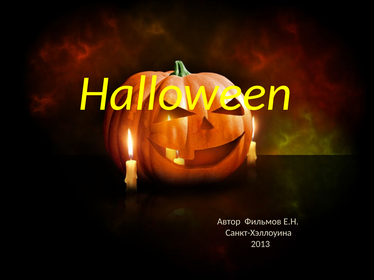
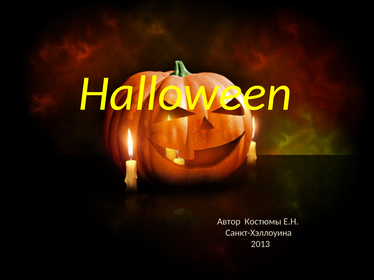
Фильмов: Фильмов -> Костюмы (263, 222)
